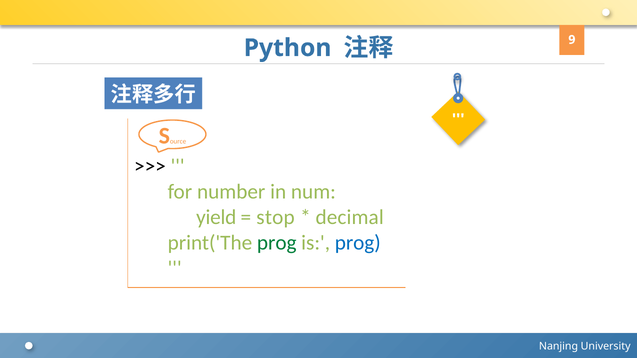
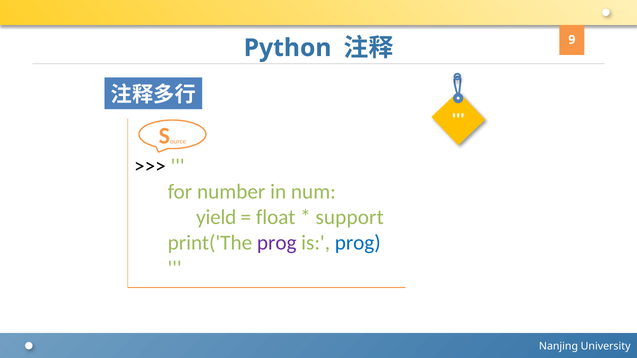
stop: stop -> float (276, 217)
decimal: decimal -> support (350, 217)
prog colour: green -> purple (277, 243)
